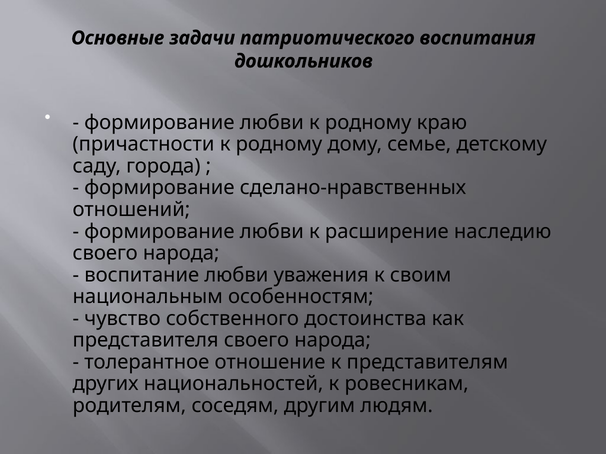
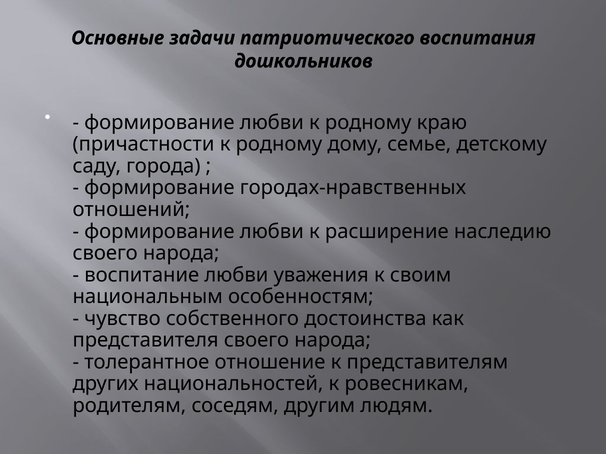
сделано-нравственных: сделано-нравственных -> городах-нравственных (353, 188)
